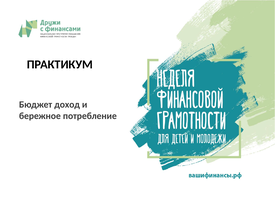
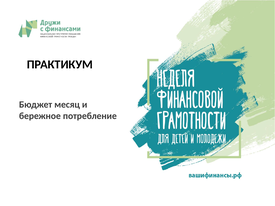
доход: доход -> месяц (67, 105)
